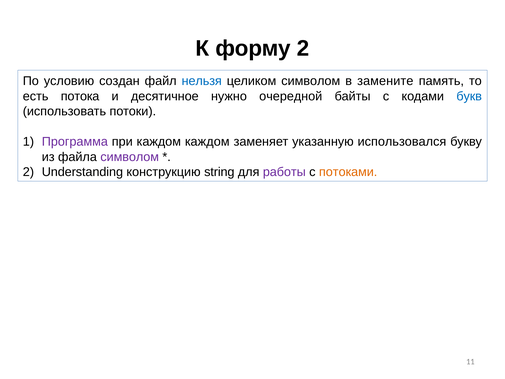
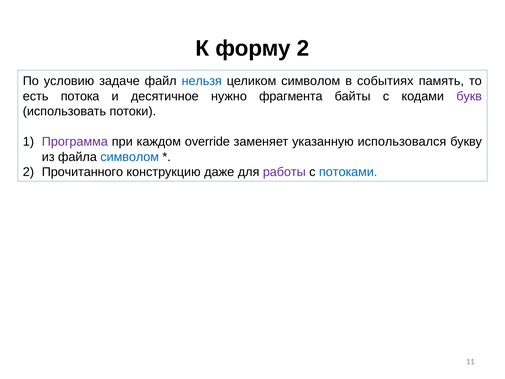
создан: создан -> задаче (119, 81)
замените: замените -> событиях (385, 81)
очередной: очередной -> фрагмента (291, 96)
букв colour: blue -> purple (469, 96)
каждом каждом: каждом -> override (207, 142)
символом colour: purple -> blue (130, 157)
Understanding: Understanding -> Прочитанного (82, 172)
string: string -> даже (219, 172)
потоками colour: orange -> blue (348, 172)
